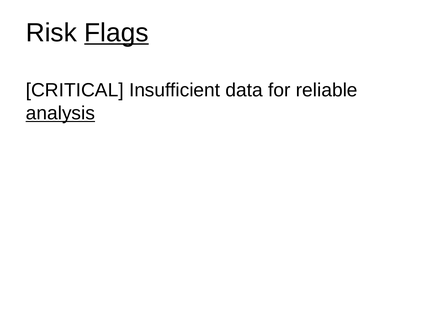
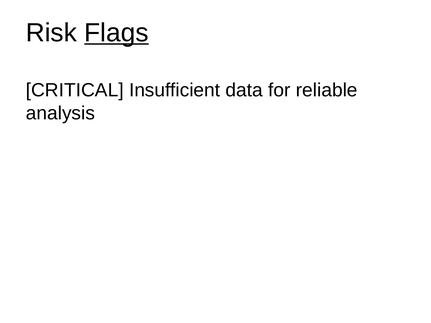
analysis underline: present -> none (60, 113)
